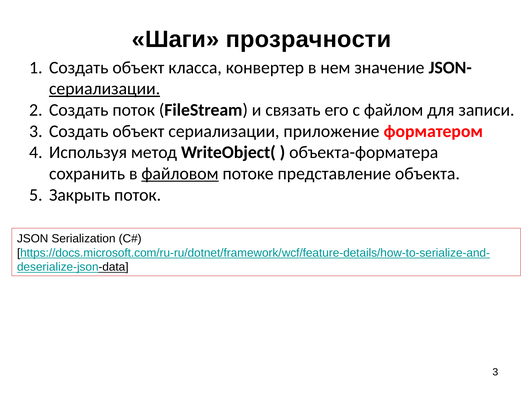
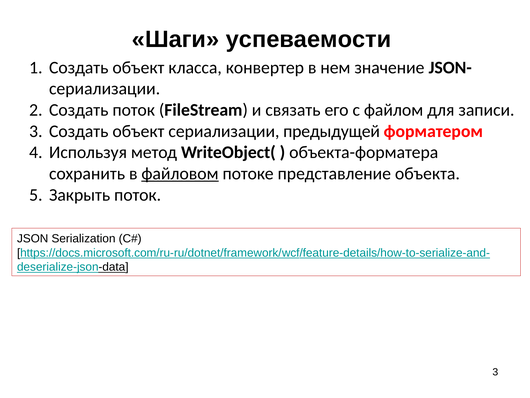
прозрачности: прозрачности -> успеваемости (309, 39)
сериализации underline: present -> none (105, 89)
приложение: приложение -> предыдущей (332, 131)
